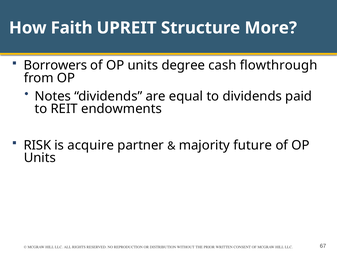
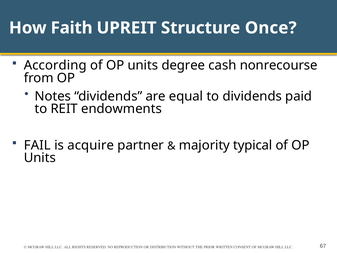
More: More -> Once (271, 28)
Borrowers: Borrowers -> According (55, 65)
flowthrough: flowthrough -> nonrecourse (279, 65)
RISK: RISK -> FAIL (37, 145)
future: future -> typical (253, 145)
